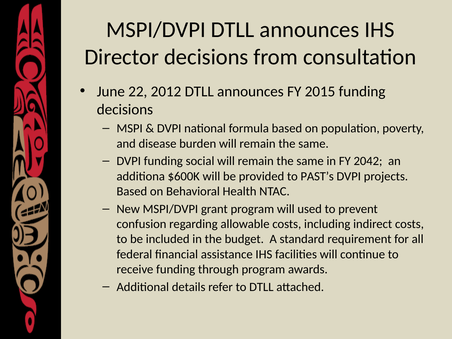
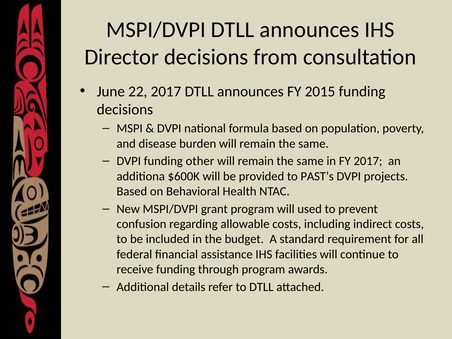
22 2012: 2012 -> 2017 (166, 91)
social: social -> other (200, 161)
FY 2042: 2042 -> 2017 (368, 161)
